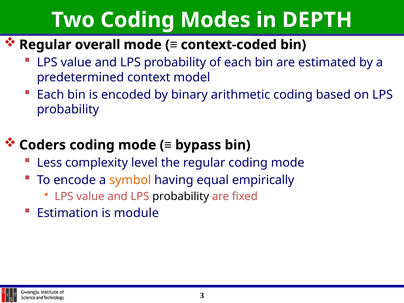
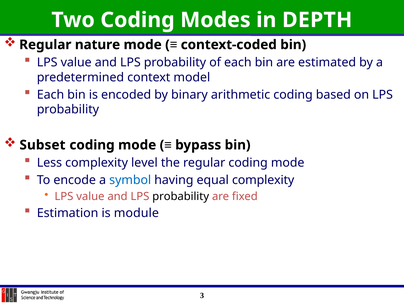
overall: overall -> nature (98, 45)
Coders: Coders -> Subset (42, 145)
symbol colour: orange -> blue (130, 180)
equal empirically: empirically -> complexity (263, 180)
